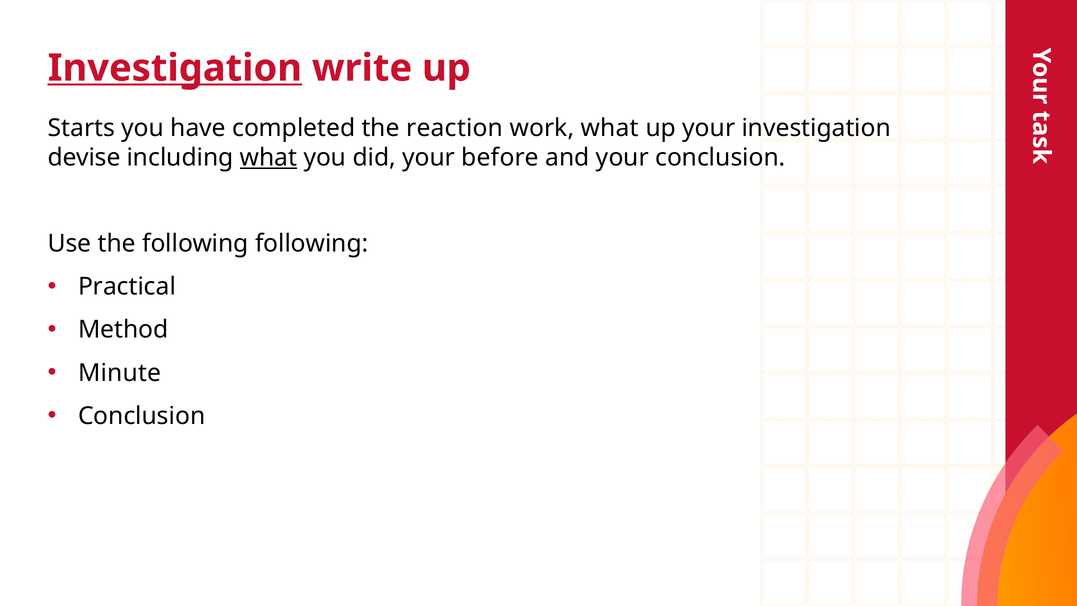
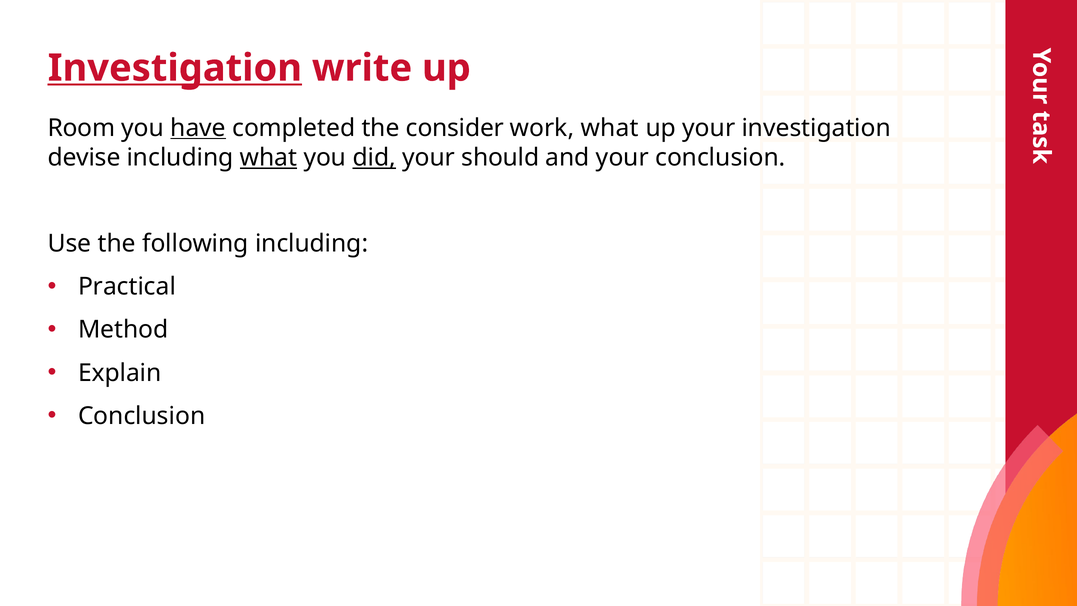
Starts: Starts -> Room (81, 128)
have underline: none -> present (198, 128)
reaction: reaction -> consider (455, 128)
did underline: none -> present (374, 157)
before: before -> should (500, 157)
following following: following -> including (312, 244)
Minute: Minute -> Explain (120, 373)
